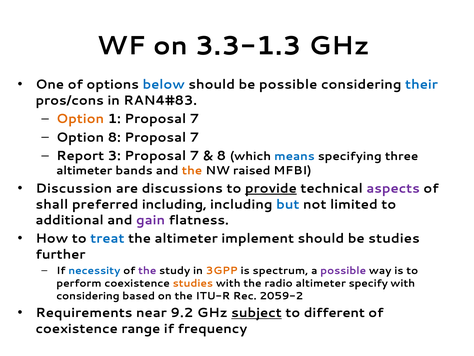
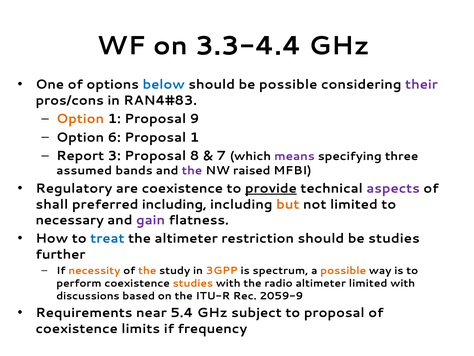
3.3-1.3: 3.3-1.3 -> 3.3-4.4 (248, 46)
their colour: blue -> purple (421, 84)
1 Proposal 7: 7 -> 9 (195, 119)
Option 8: 8 -> 6 (114, 137)
7: 7 -> 1 (195, 137)
3 Proposal 7: 7 -> 8 (195, 156)
8: 8 -> 7 (221, 156)
means colour: blue -> purple (294, 156)
altimeter: altimeter -> assumed (84, 170)
the colour: orange -> purple (192, 170)
Discussion: Discussion -> Regulatory (74, 188)
are discussions: discussions -> coexistence (182, 188)
but colour: blue -> orange (288, 204)
additional: additional -> necessary (70, 220)
implement: implement -> restriction (258, 238)
necessity colour: blue -> orange (94, 270)
the colour: purple -> orange (147, 270)
possible colour: purple -> orange (343, 270)
altimeter specify: specify -> limited (368, 283)
considering: considering -> discussions (88, 295)
2059-2: 2059-2 -> 2059-9 (281, 295)
9.2: 9.2 -> 5.4 (182, 313)
subject underline: present -> none (257, 313)
to different: different -> proposal (334, 313)
range: range -> limits (141, 328)
